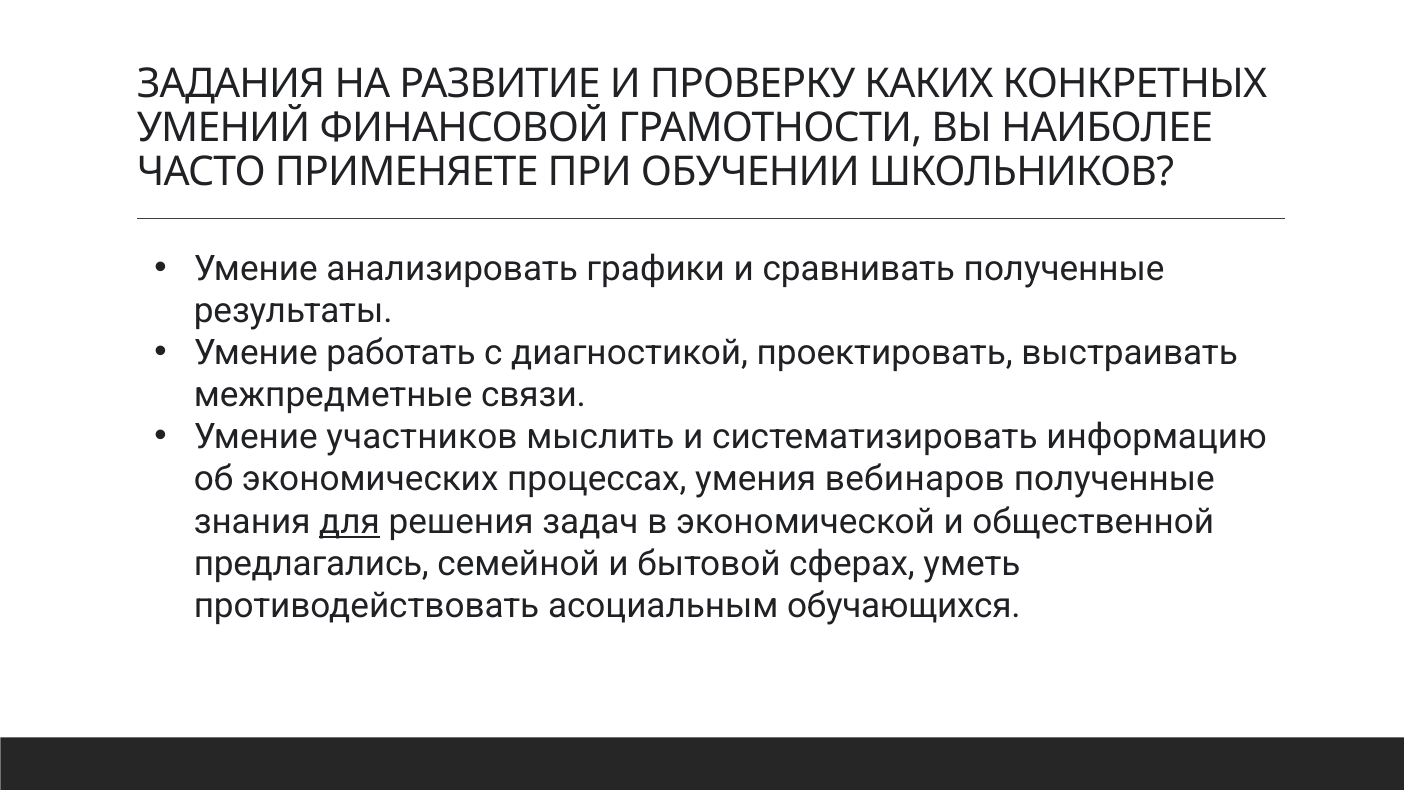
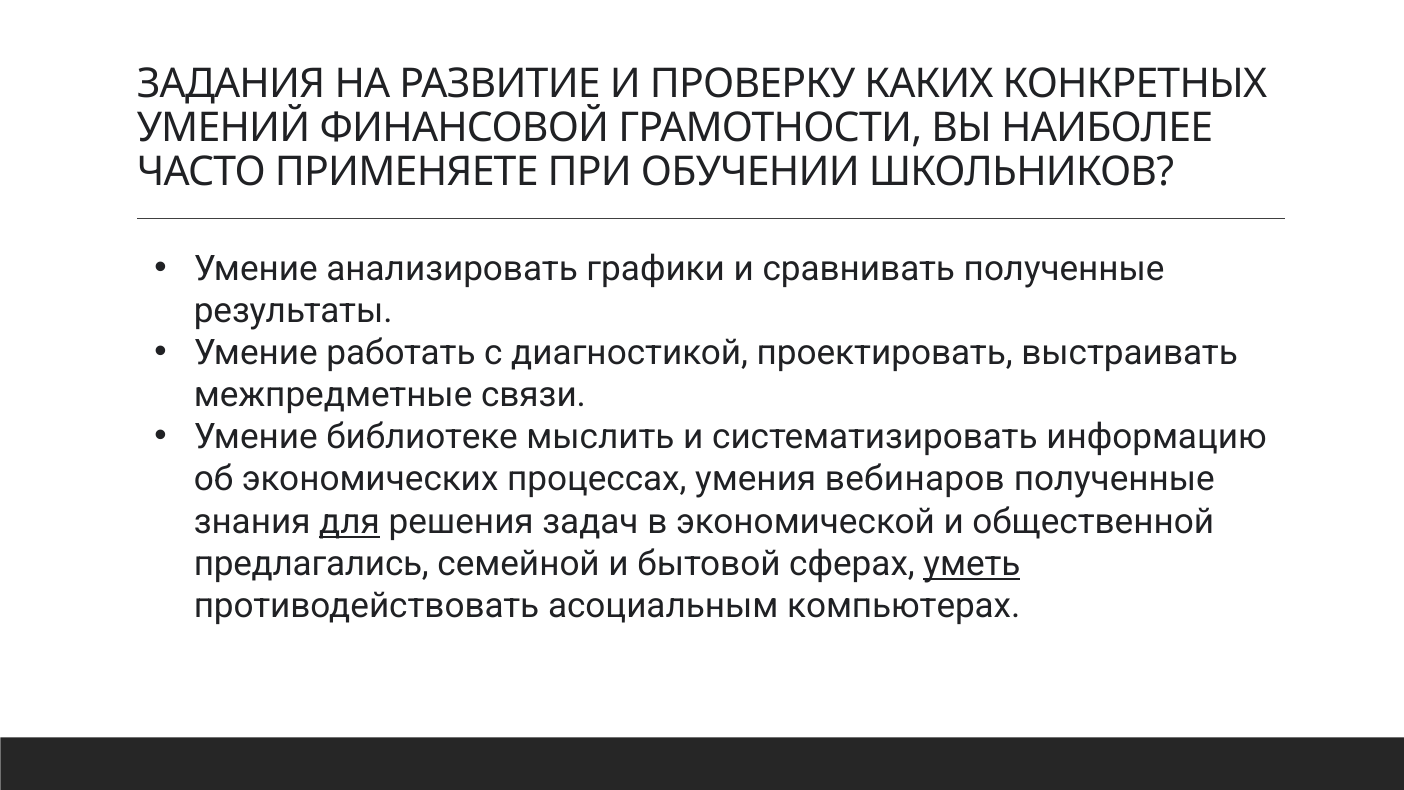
участников: участников -> библиотеке (422, 437)
уметь underline: none -> present (972, 563)
обучающихся: обучающихся -> компьютерах (904, 606)
